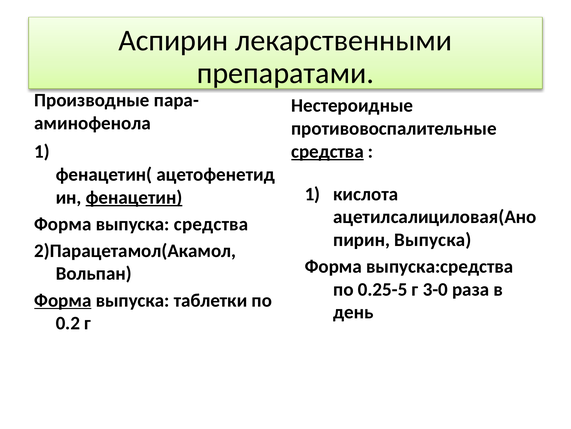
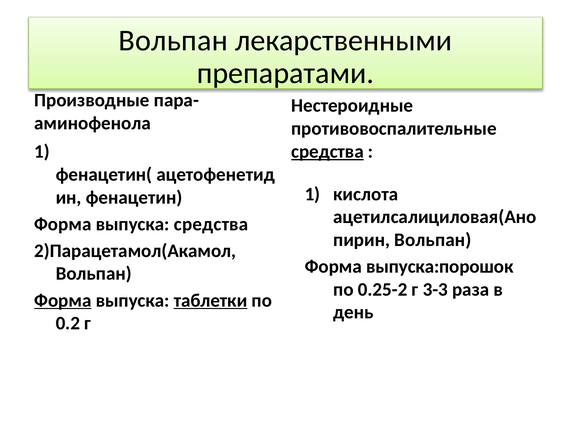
Аспирин: Аспирин -> Вольпан (173, 40)
фенацетин underline: present -> none (134, 197)
Выпуска: Выпуска -> Вольпан (433, 239)
выпуска:средства: выпуска:средства -> выпуска:порошок (440, 266)
0.25-5: 0.25-5 -> 0.25-2 (383, 289)
3-0: 3-0 -> 3-3 (435, 289)
таблетки underline: none -> present (210, 300)
